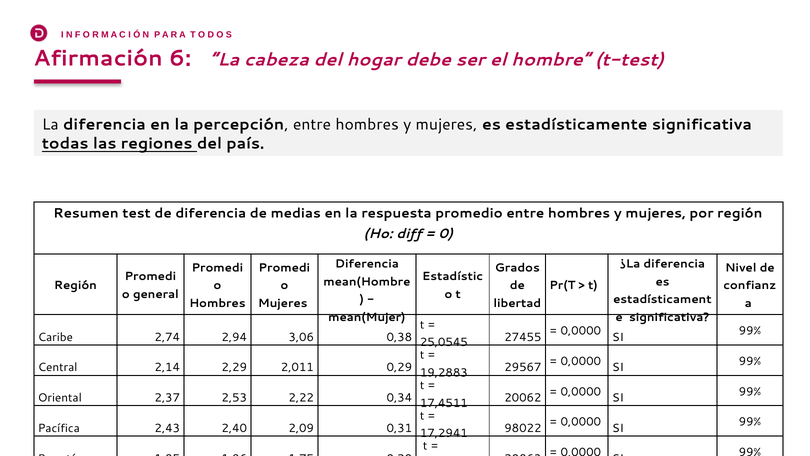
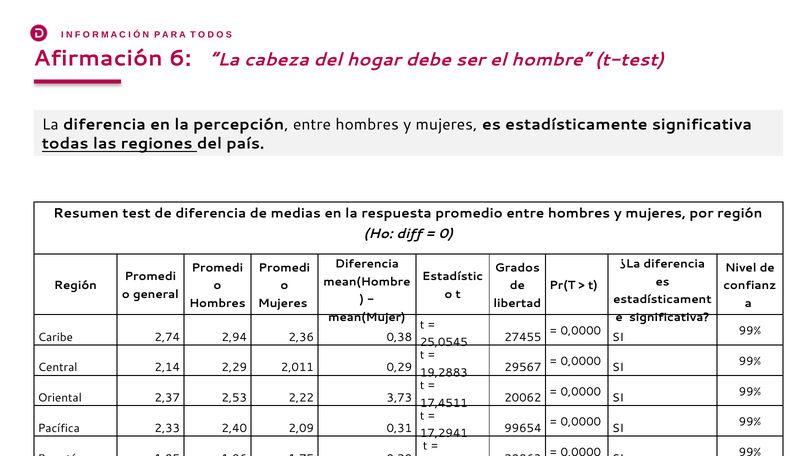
3,06: 3,06 -> 2,36 (301, 337)
0,34: 0,34 -> 3,73 (399, 398)
2,43: 2,43 -> 2,33 (167, 428)
98022: 98022 -> 99654 (523, 428)
